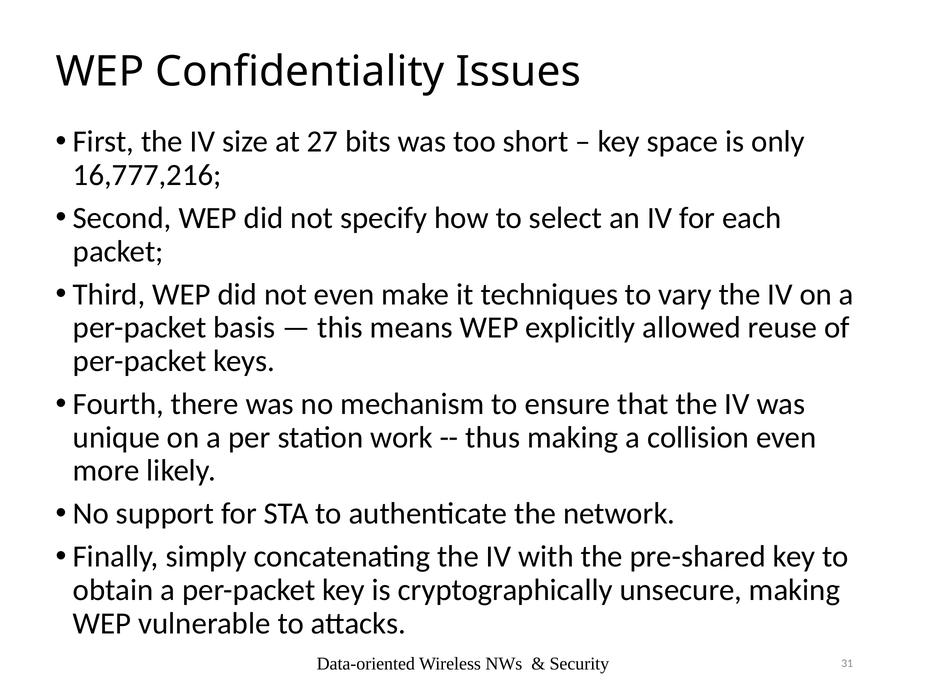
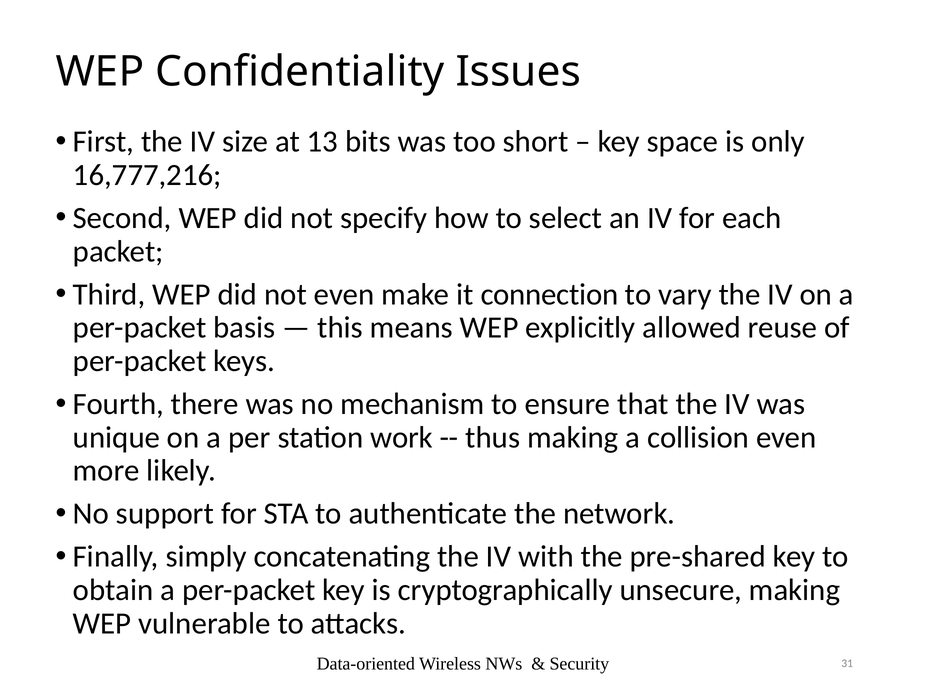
27: 27 -> 13 (322, 142)
techniques: techniques -> connection (549, 294)
